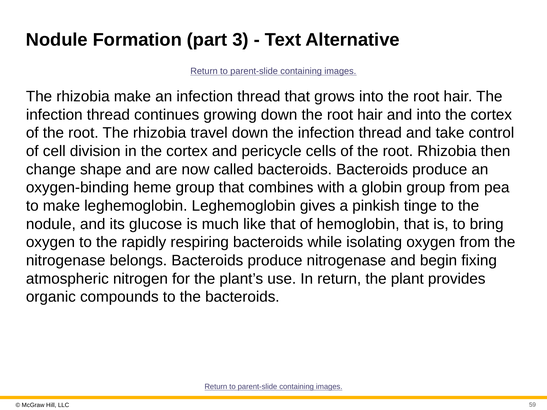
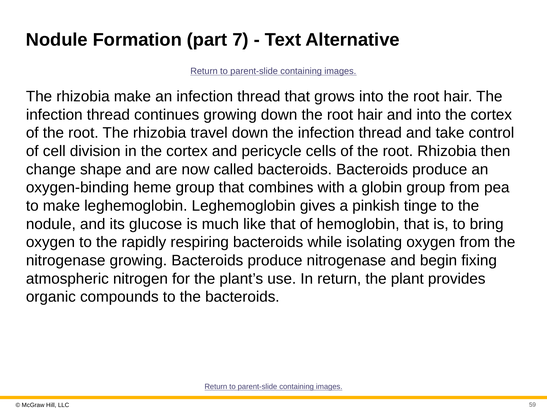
3: 3 -> 7 (241, 40)
nitrogenase belongs: belongs -> growing (138, 261)
